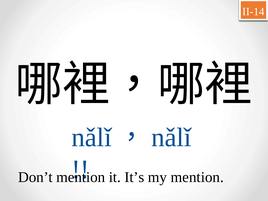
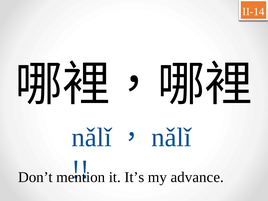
my mention: mention -> advance (197, 177)
